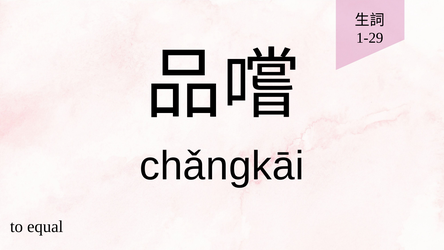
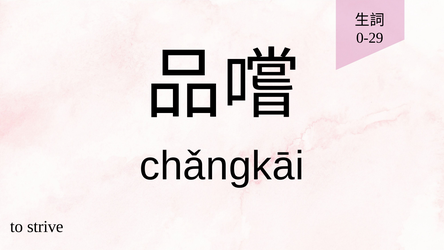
1-29: 1-29 -> 0-29 (370, 38)
equal: equal -> strive (45, 226)
